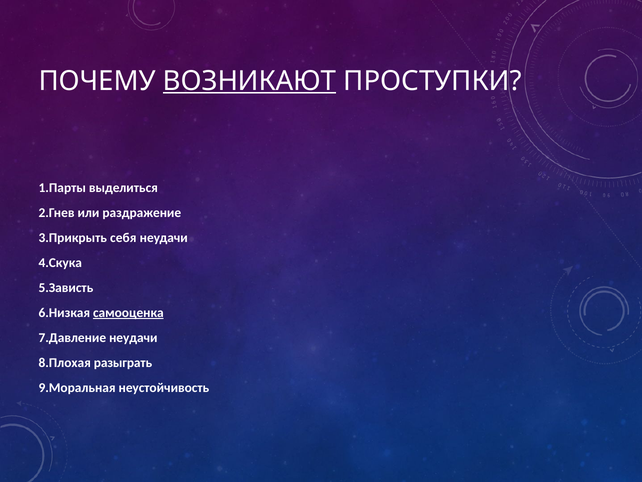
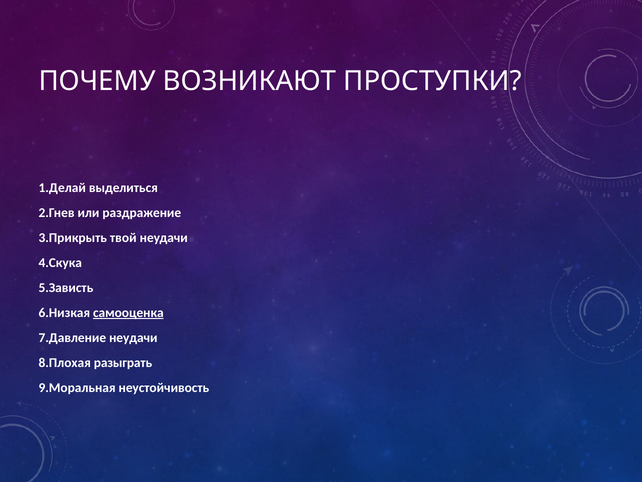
ВОЗНИКАЮТ underline: present -> none (250, 81)
1.Парты: 1.Парты -> 1.Делай (62, 188)
себя: себя -> твой (123, 237)
